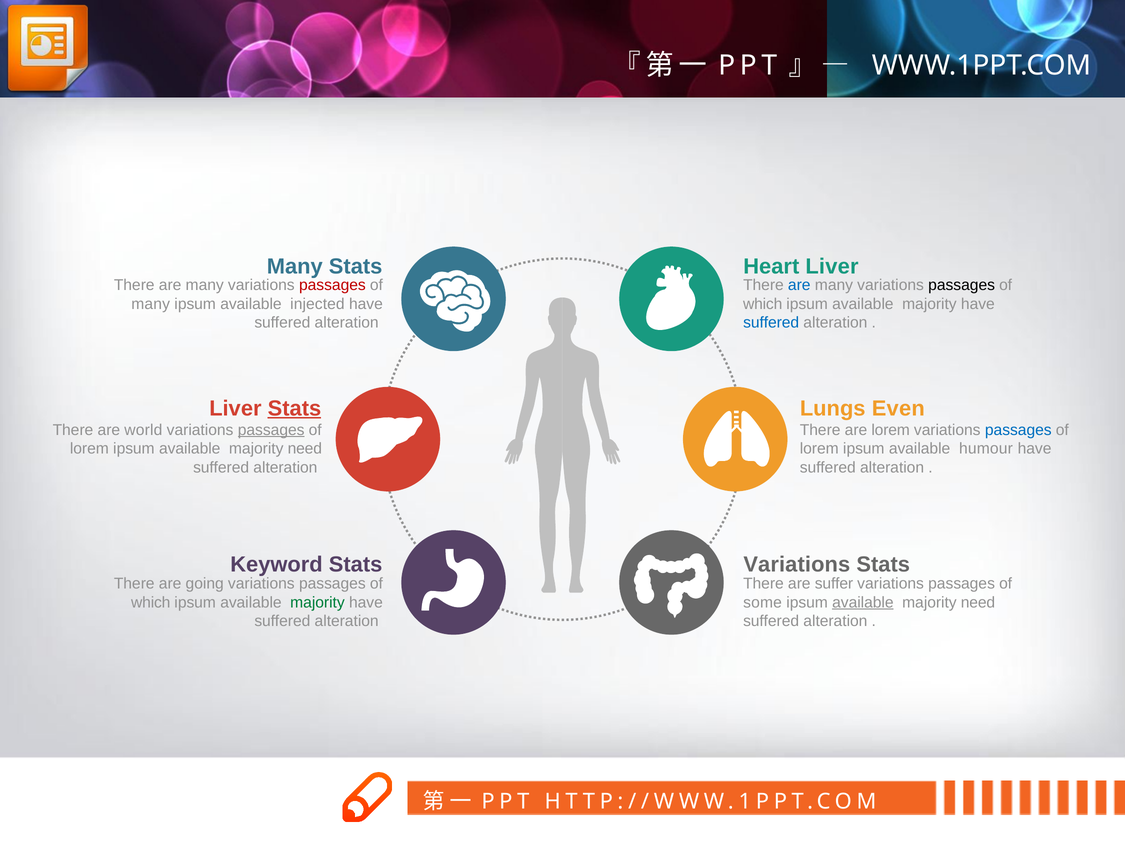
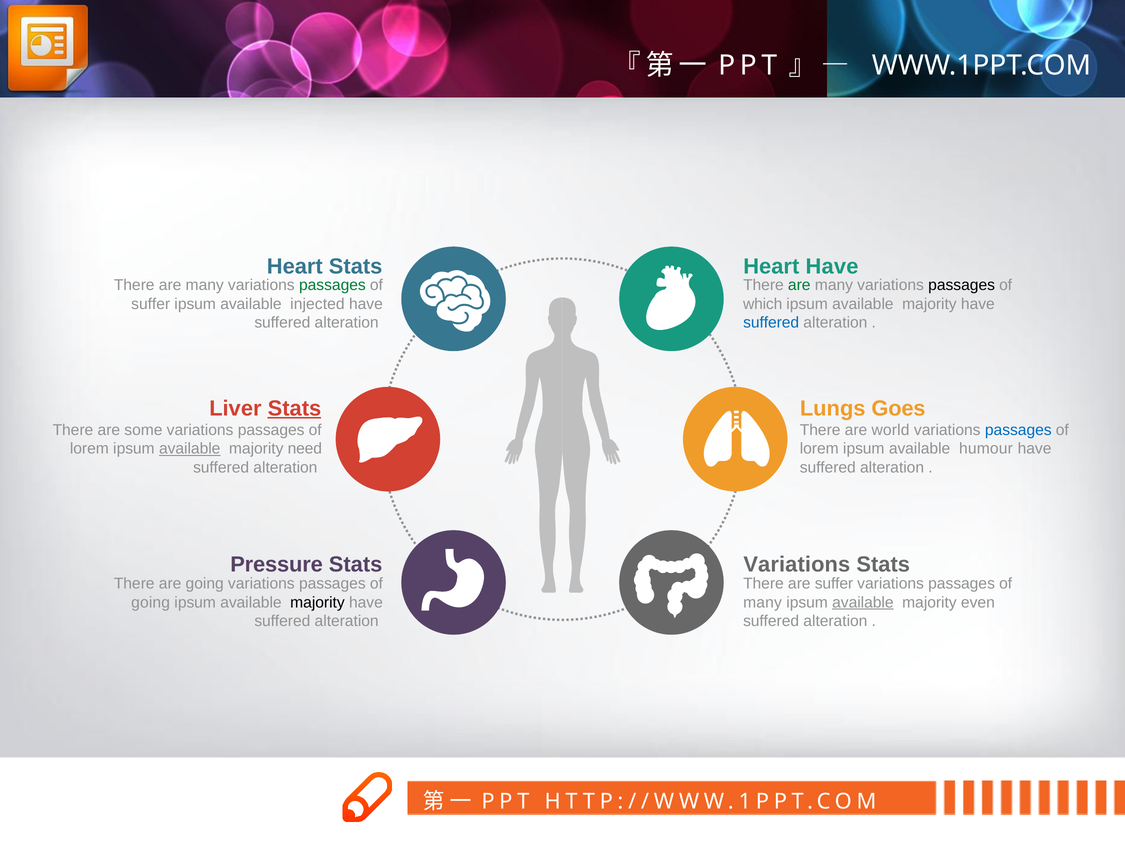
Many: Many -> Heart (295, 267)
Heart Liver: Liver -> Have (832, 267)
passages colour: red -> green (332, 285)
are colour: blue -> green (799, 285)
many: many -> suffer (151, 304)
Even: Even -> Goes (899, 408)
world: world -> some (143, 430)
passages underline: present -> none (271, 430)
are lorem: lorem -> world (891, 430)
available underline: none -> present (190, 449)
Keyword: Keyword -> Pressure (277, 564)
which: which -> going (151, 602)
majority colour: green -> black (317, 602)
some: some -> many (763, 602)
need: need -> even (978, 602)
